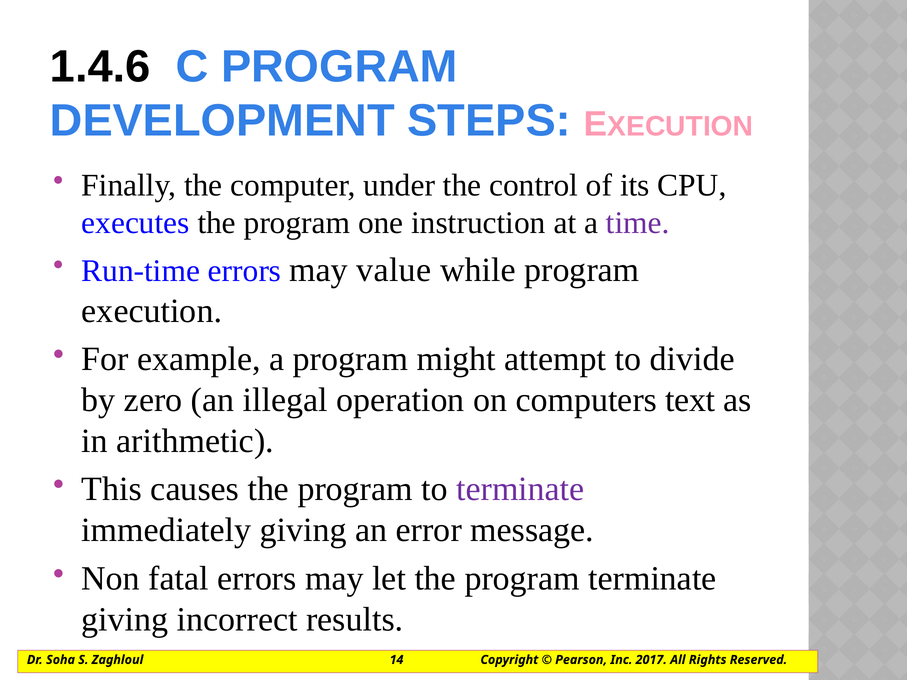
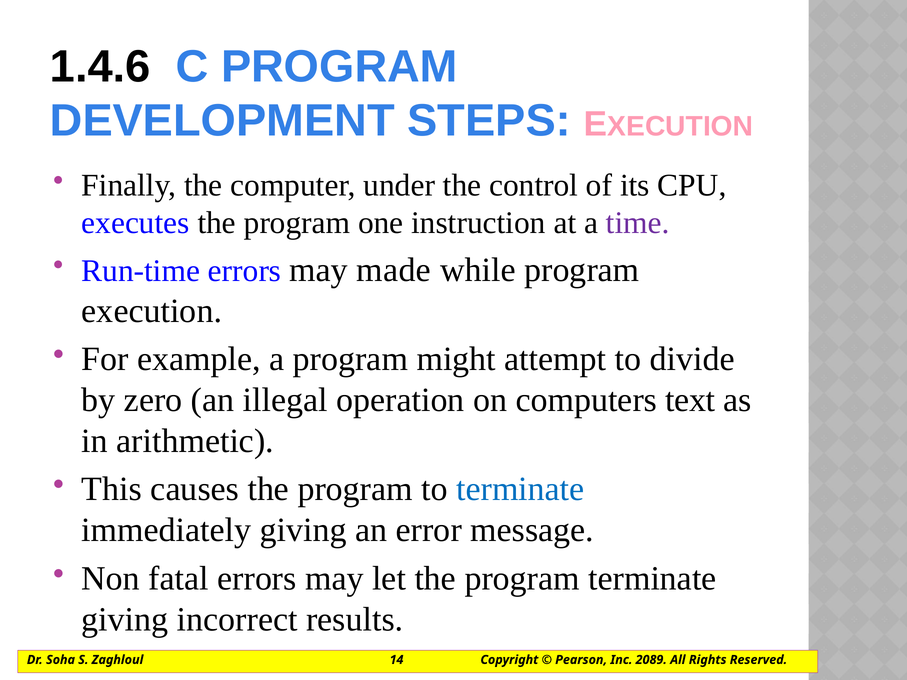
value: value -> made (394, 270)
terminate colour: purple -> blue (520, 489)
2017: 2017 -> 2089 (651, 660)
